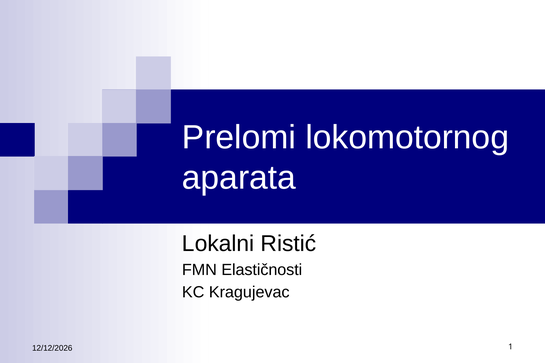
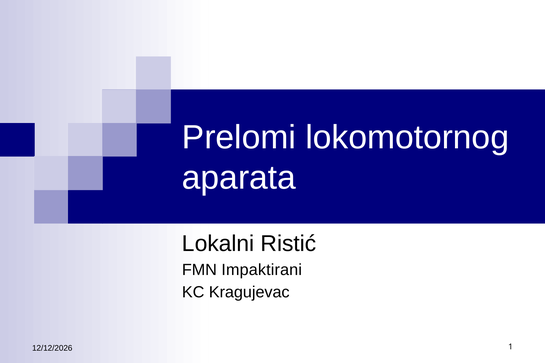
Elastičnosti: Elastičnosti -> Impaktirani (262, 270)
